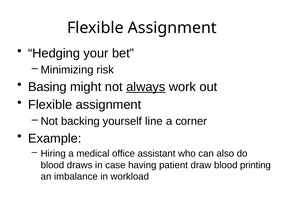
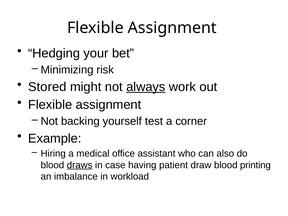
Basing: Basing -> Stored (47, 87)
line: line -> test (154, 121)
draws underline: none -> present (80, 165)
